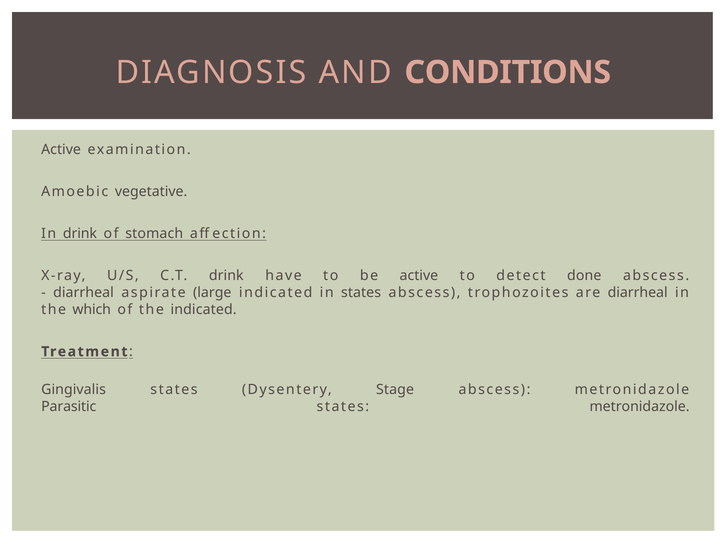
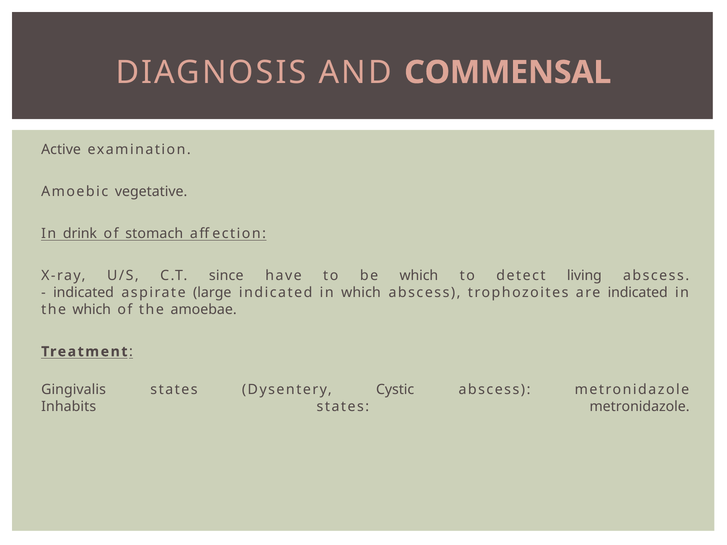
CONDITIONS: CONDITIONS -> COMMENSAL (508, 72)
C.T drink: drink -> since (226, 276)
be active: active -> which (419, 276)
done: done -> living (584, 276)
diarrheal: diarrheal -> indicated (84, 293)
in states: states -> which (361, 293)
are diarrheal: diarrheal -> indicated (638, 293)
the indicated: indicated -> amoebae (204, 310)
Stage: Stage -> Cystic (395, 390)
Parasitic: Parasitic -> Inhabits (69, 407)
